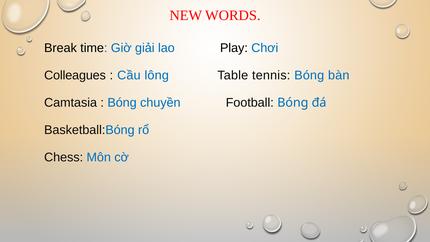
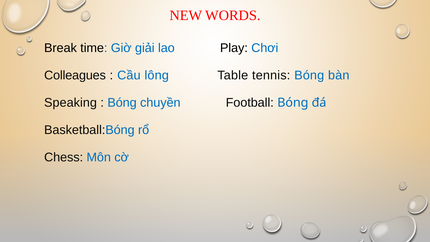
Camtasia: Camtasia -> Speaking (71, 103)
